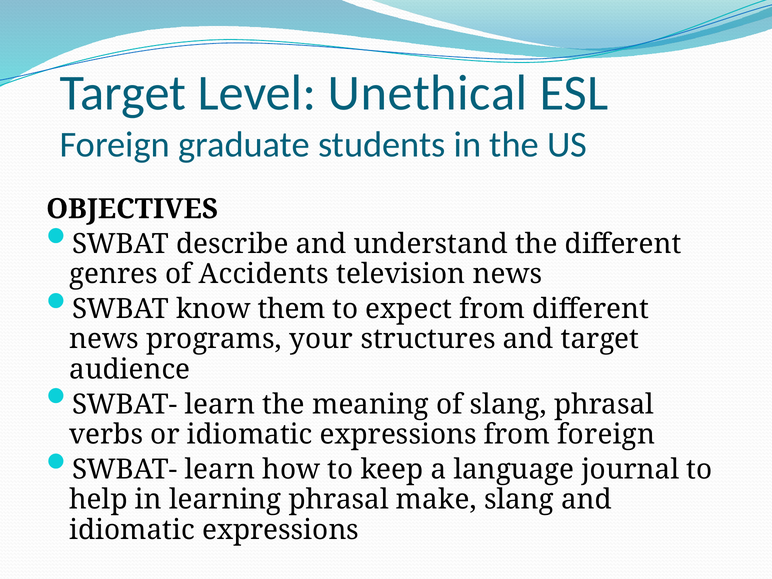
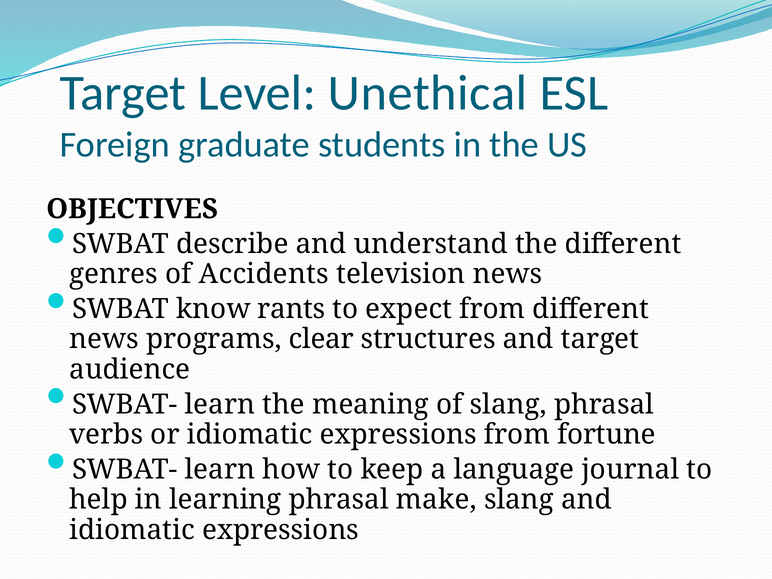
them: them -> rants (292, 309)
your: your -> clear (321, 339)
from foreign: foreign -> fortune (606, 435)
